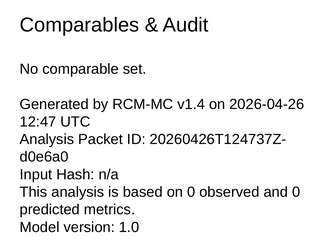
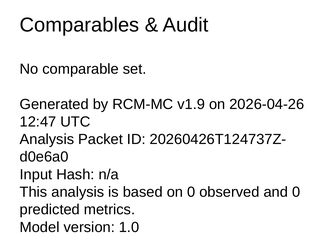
v1.4: v1.4 -> v1.9 (191, 104)
